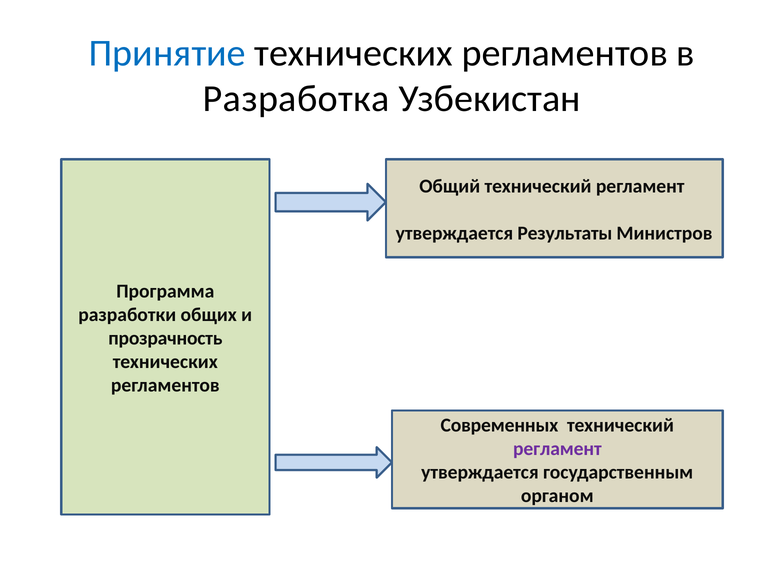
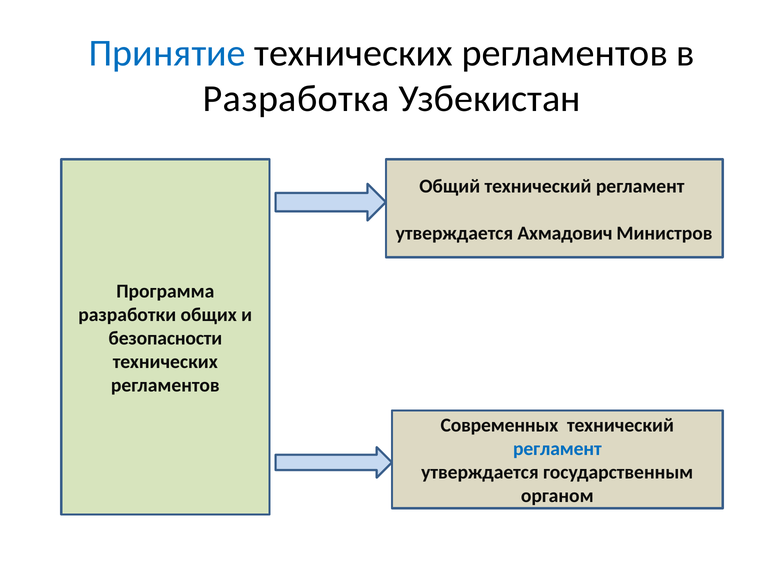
Результаты: Результаты -> Ахмадович (565, 233)
прозрачность: прозрачность -> безопасности (165, 338)
регламент colour: purple -> blue (557, 449)
